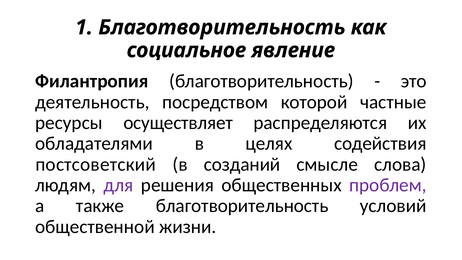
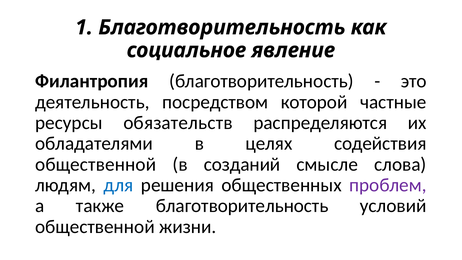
осуществляет: осуществляет -> обязательств (178, 123)
постсоветский: постсоветский -> общественной (96, 164)
для colour: purple -> blue (118, 185)
